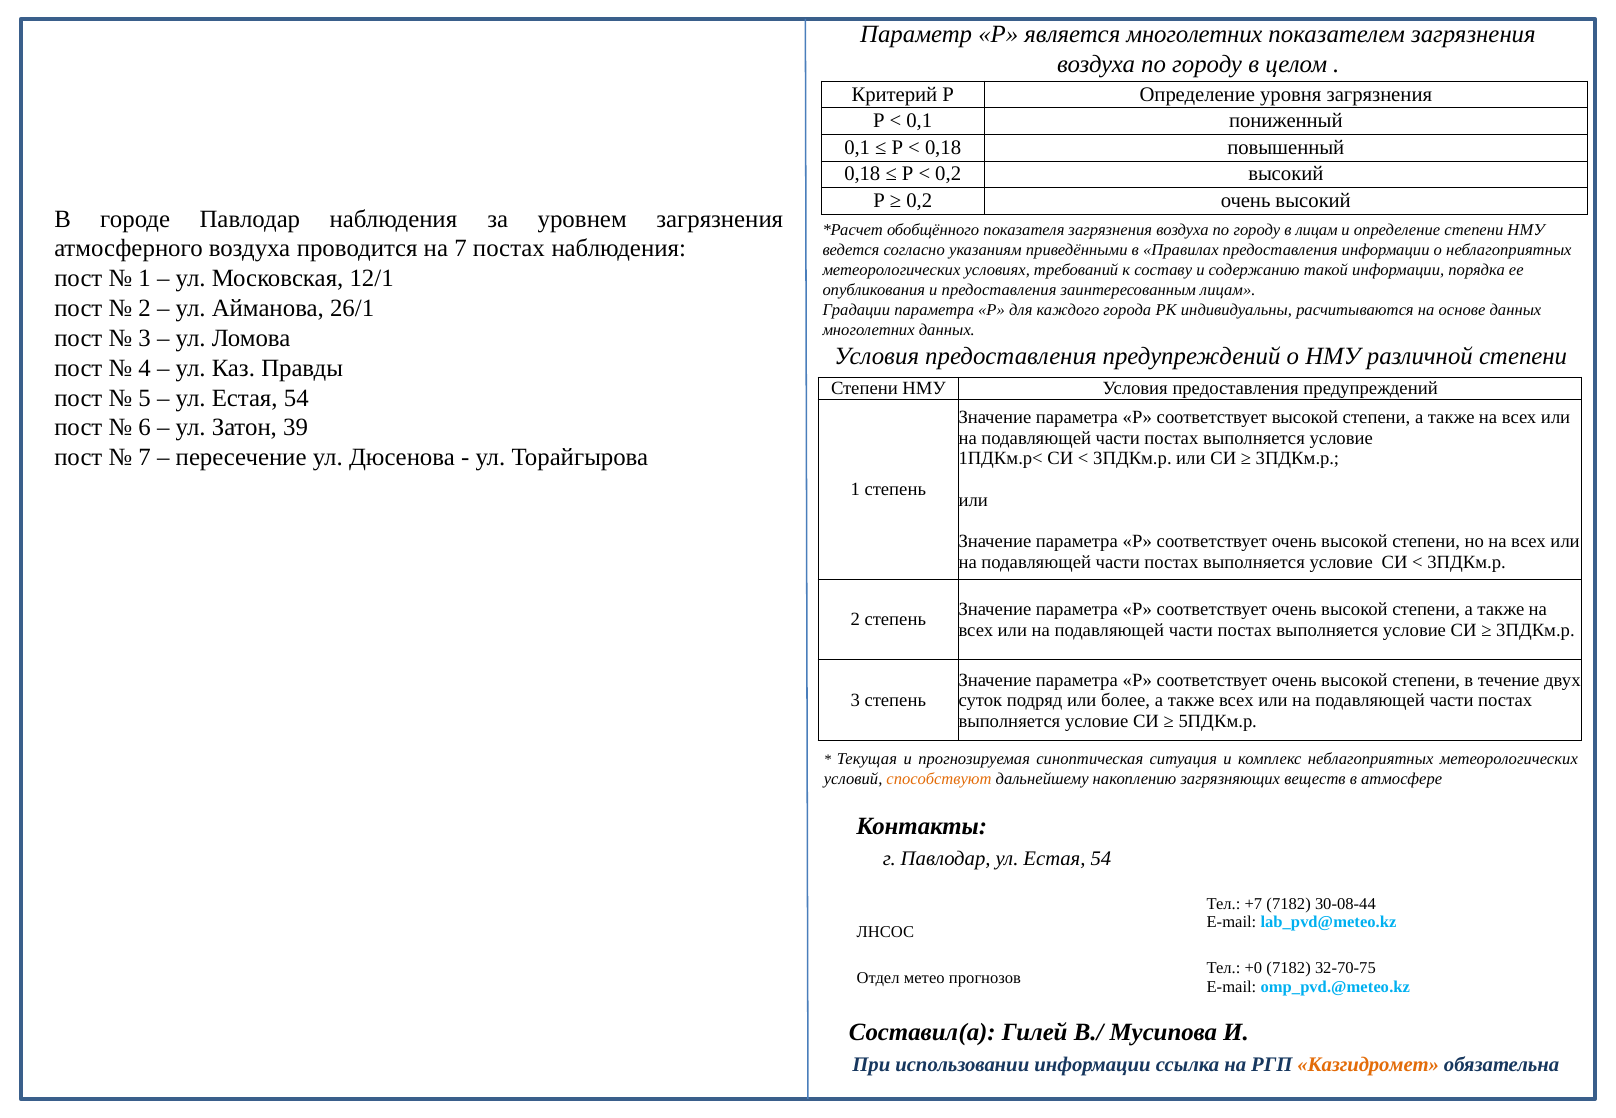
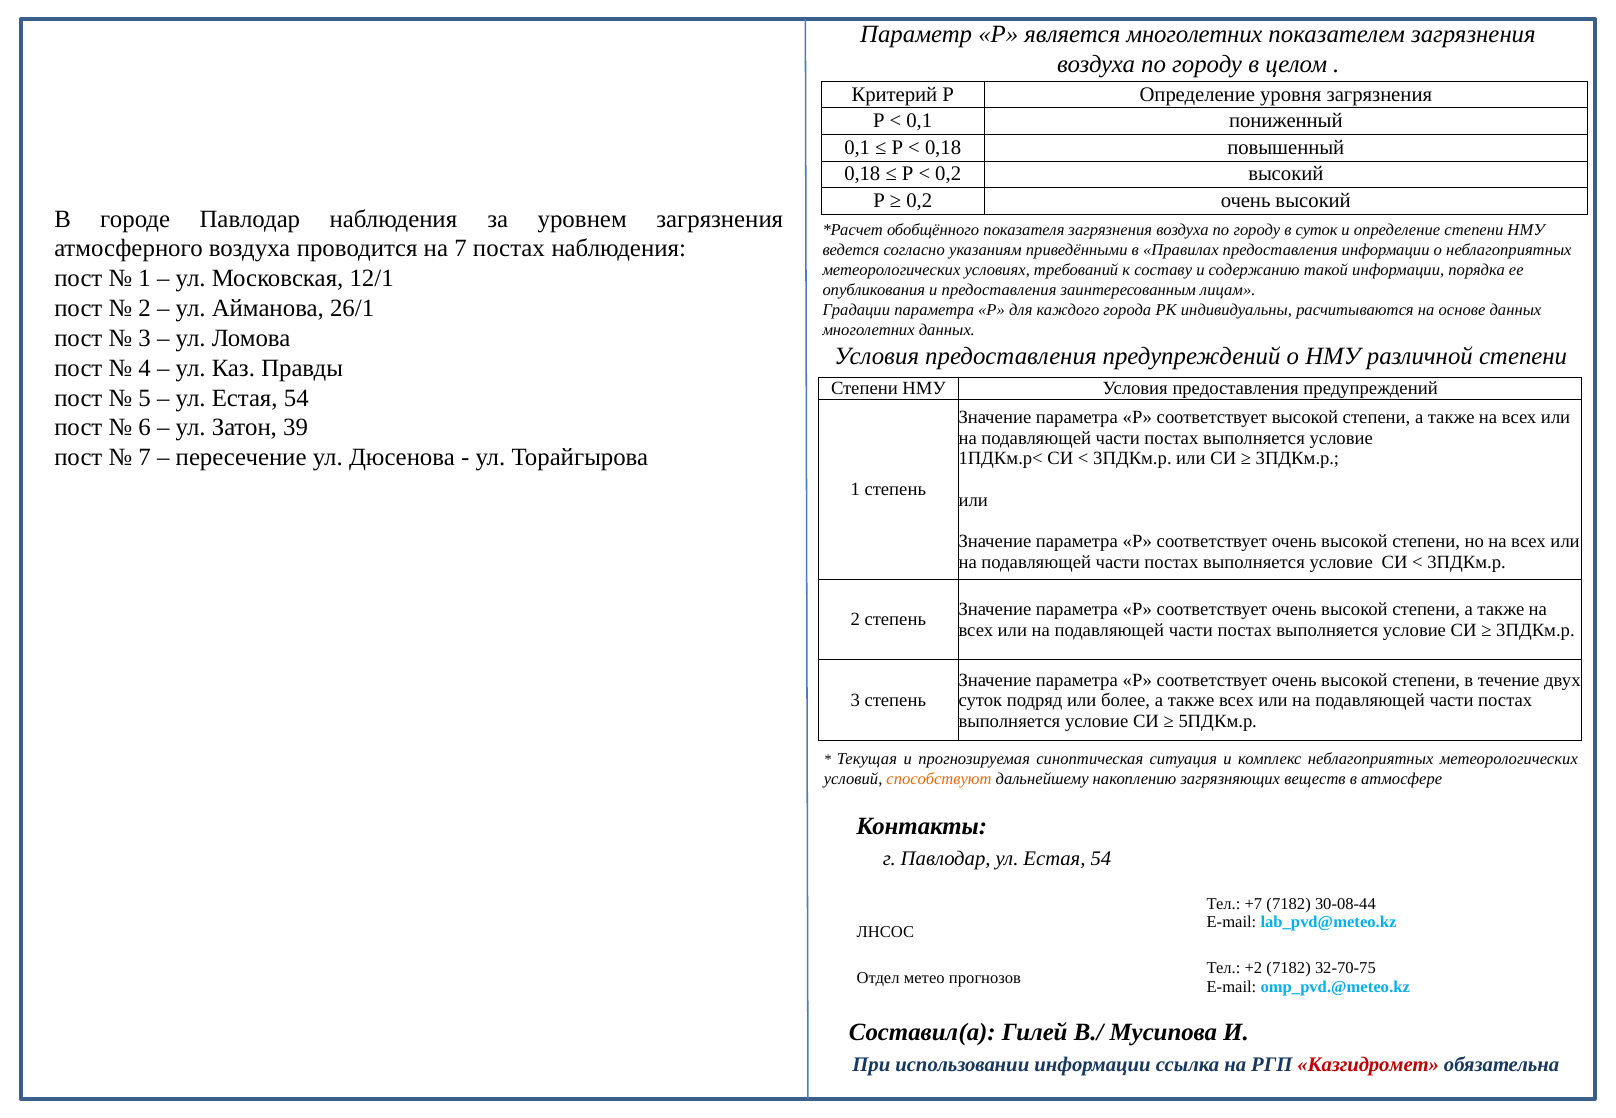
в лицам: лицам -> суток (1317, 231)
+0: +0 -> +2 (1253, 969)
Казгидромет colour: orange -> red (1368, 1065)
